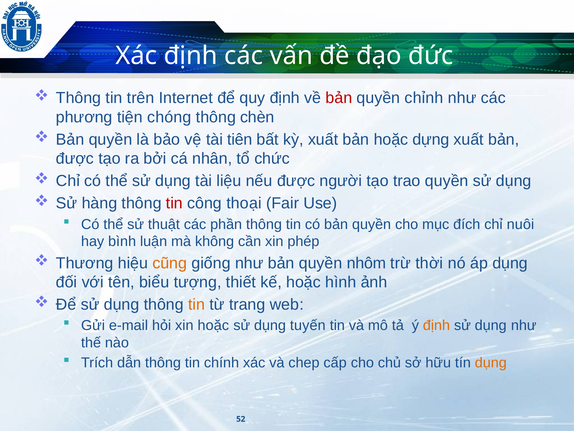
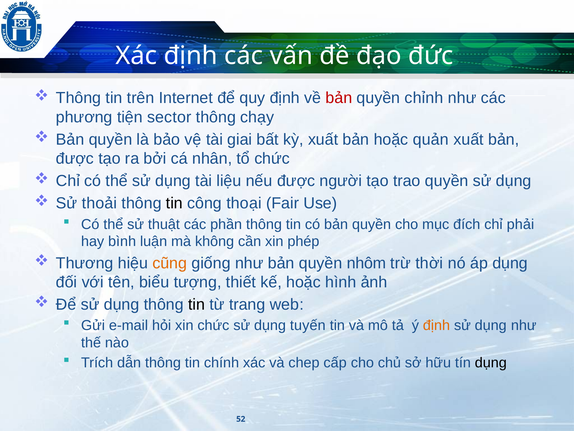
chóng: chóng -> sector (169, 117)
chèn: chèn -> chạy (257, 117)
tiên: tiên -> giai (240, 139)
dựng: dựng -> quản (431, 139)
hàng: hàng -> thoải (99, 203)
tin colour: red -> black (174, 203)
nuôi: nuôi -> phải (520, 224)
tin colour: orange -> black (197, 304)
xin hoặc: hoặc -> chức (213, 325)
dụng colour: orange -> black (491, 362)
